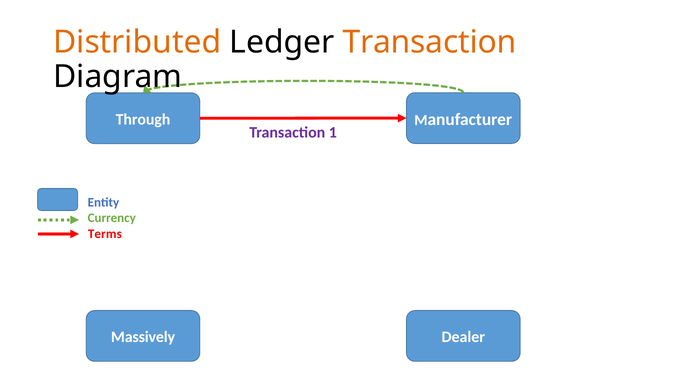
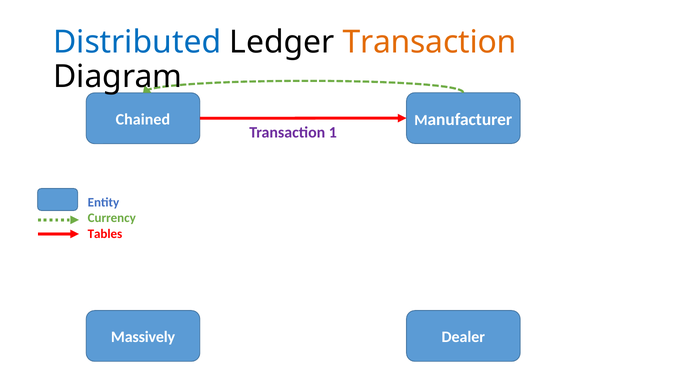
Distributed colour: orange -> blue (137, 42)
Through: Through -> Chained (143, 120)
Terms: Terms -> Tables (105, 234)
